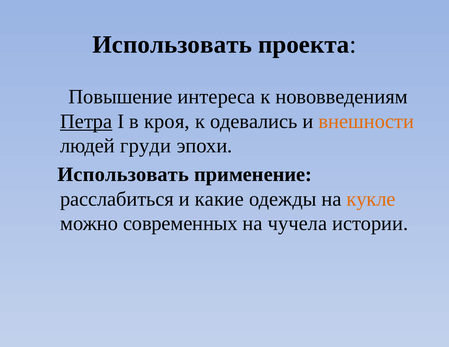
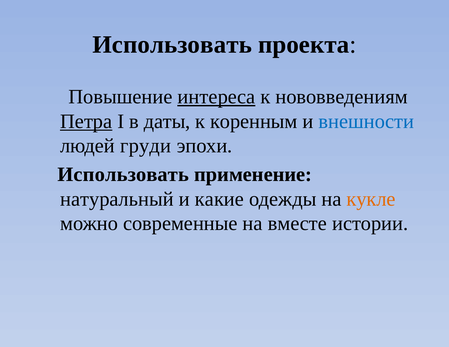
интереса underline: none -> present (216, 97)
кроя: кроя -> даты (167, 121)
одевались: одевались -> коренным (254, 121)
внешности colour: orange -> blue (366, 121)
расслабиться: расслабиться -> натуральный (117, 199)
современных: современных -> современные (180, 223)
чучела: чучела -> вместе (297, 223)
